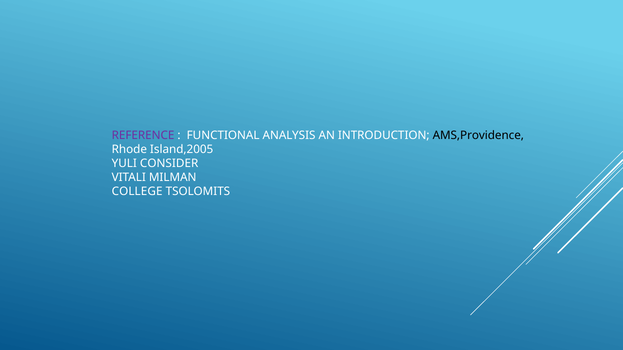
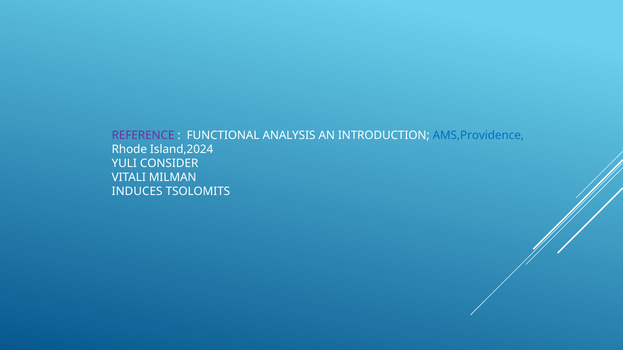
AMS,Providence colour: black -> blue (478, 136)
Island,2005: Island,2005 -> Island,2024 (182, 150)
COLLEGE: COLLEGE -> INDUCES (137, 192)
